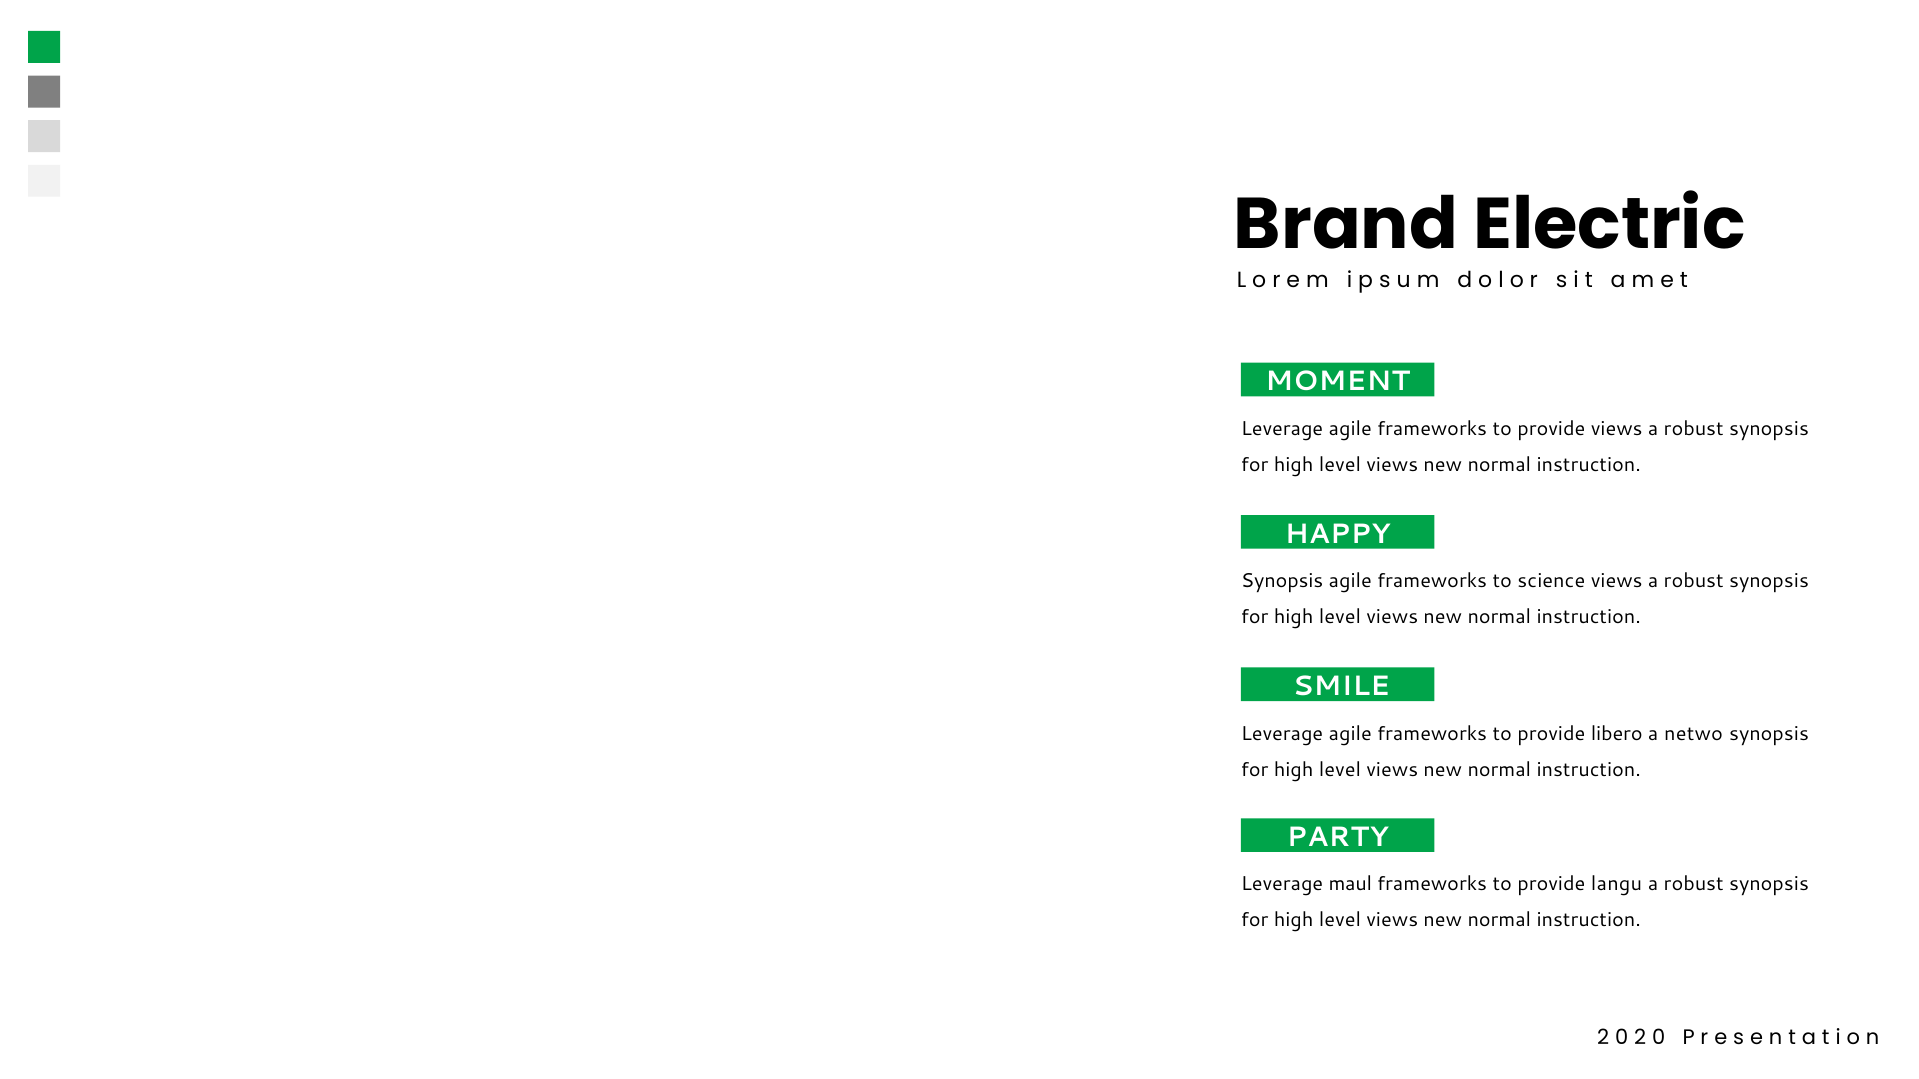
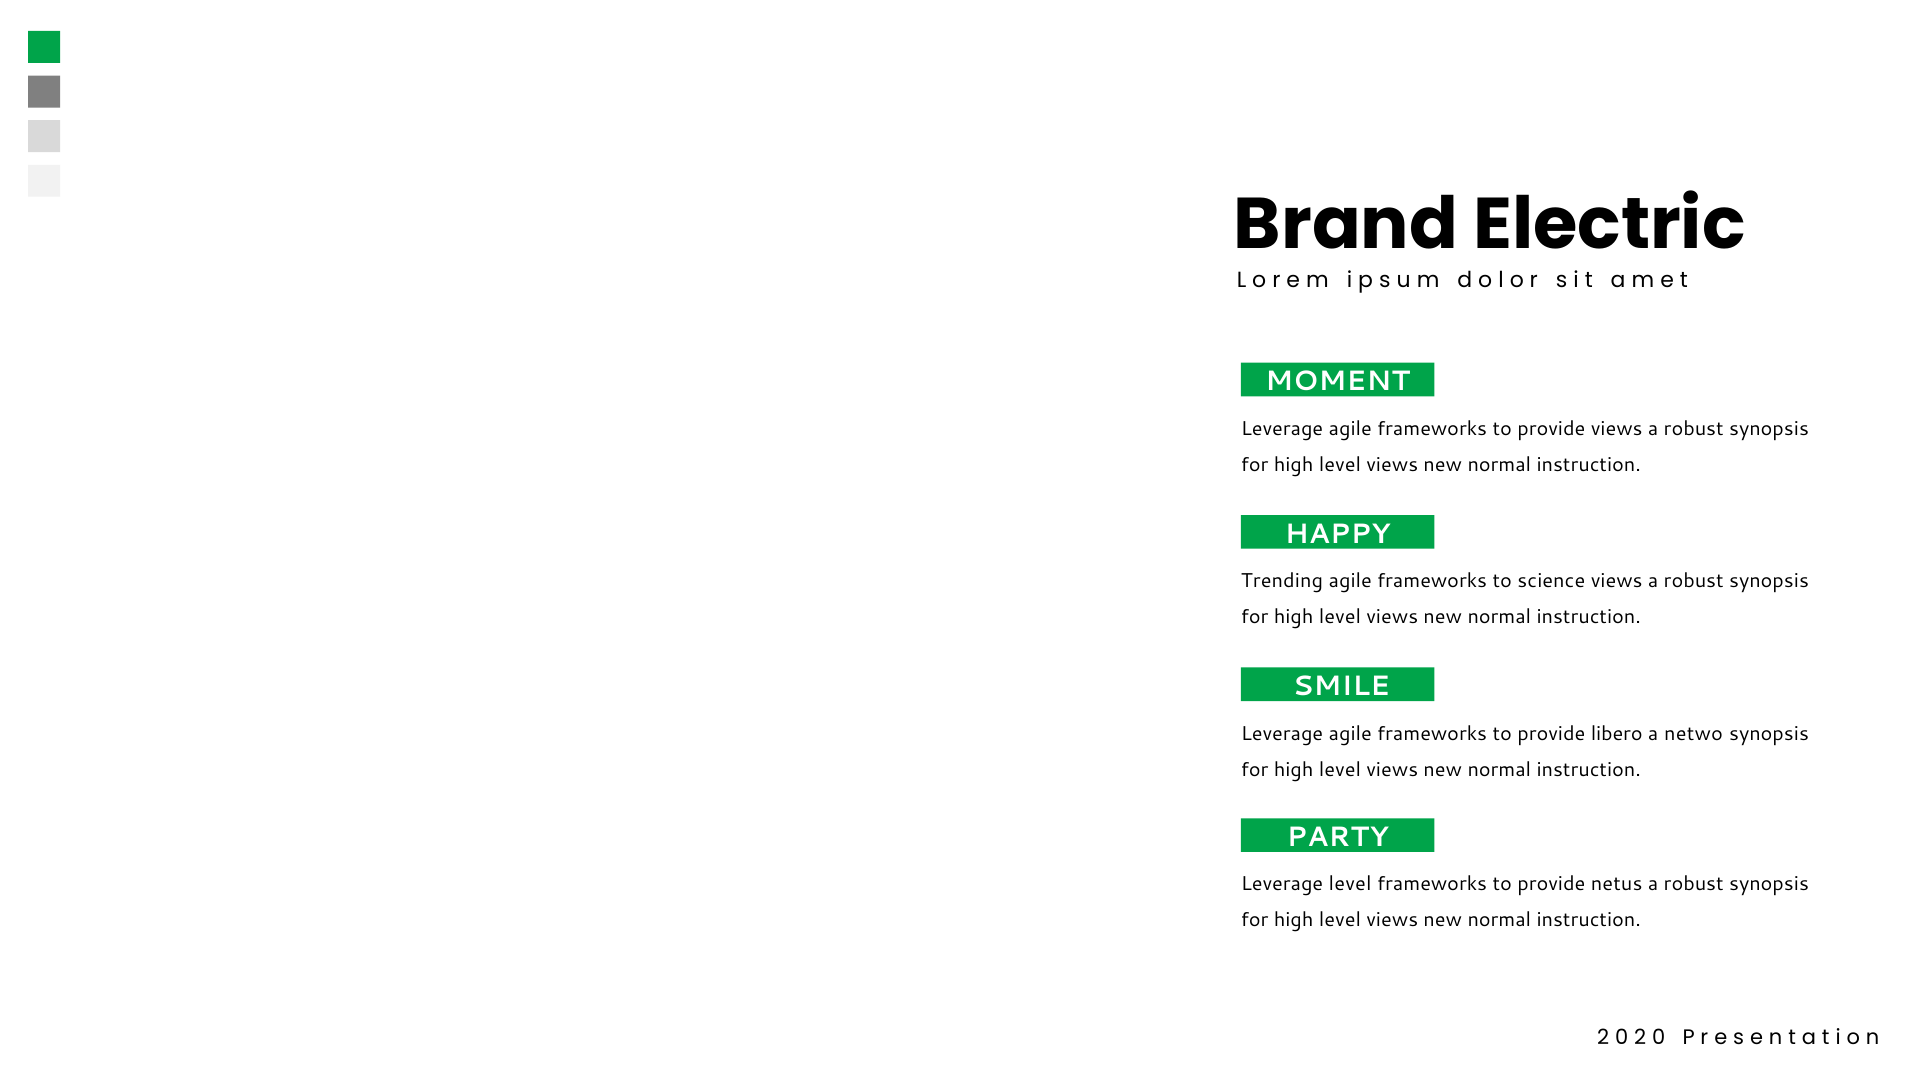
Synopsis: Synopsis -> Trending (1282, 581)
Leverage maul: maul -> level (1350, 885)
langu: langu -> netus (1617, 885)
